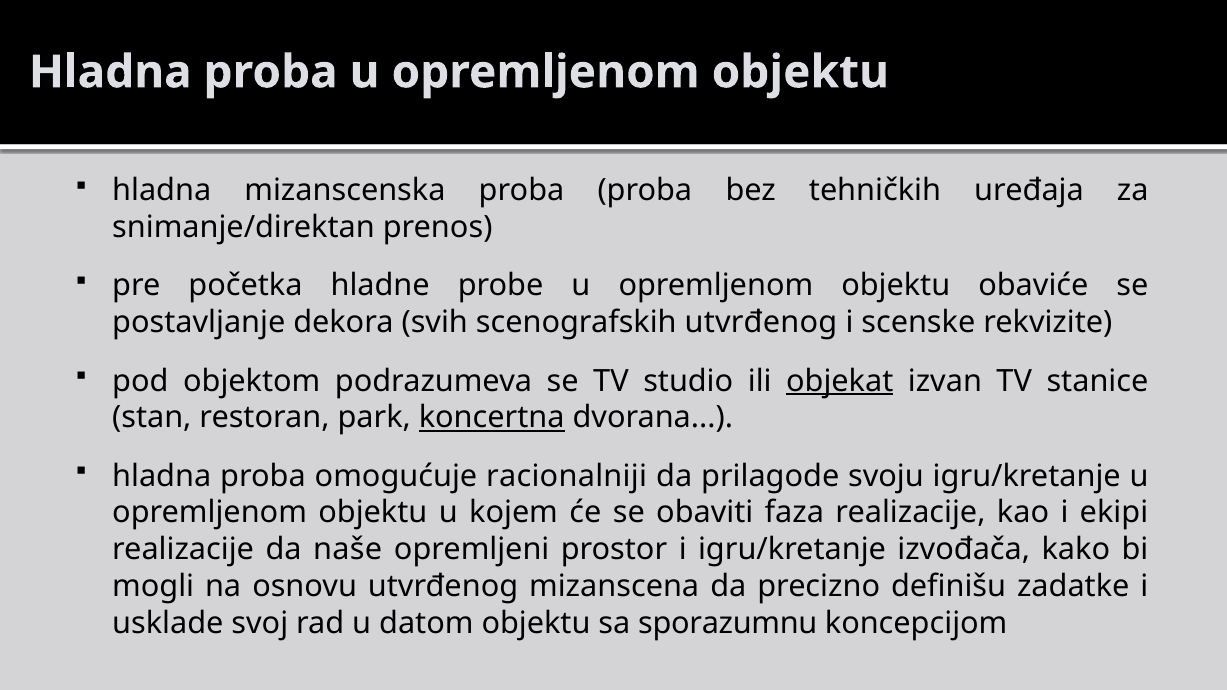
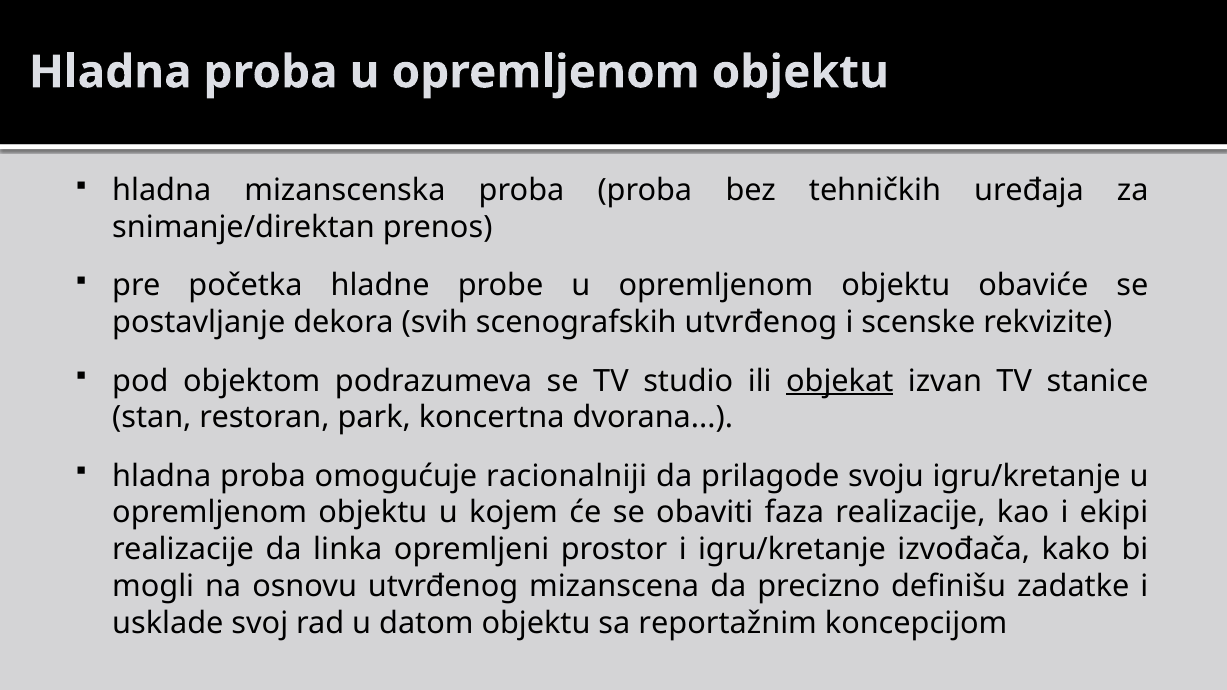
koncertna underline: present -> none (492, 418)
naše: naše -> linka (348, 550)
sporazumnu: sporazumnu -> reportažnim (728, 623)
